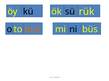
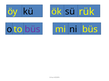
büs colour: orange -> purple (32, 29)
